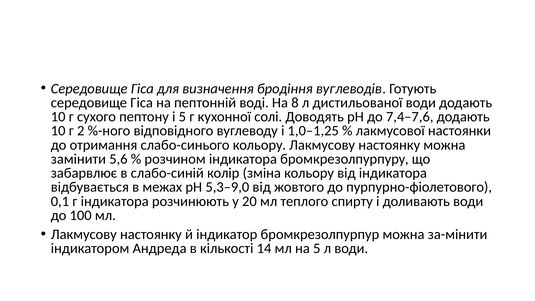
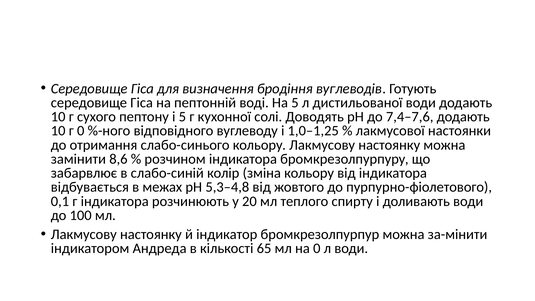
На 8: 8 -> 5 (295, 103)
г 2: 2 -> 0 (81, 131)
5,6: 5,6 -> 8,6 (118, 159)
5,3–9,0: 5,3–9,0 -> 5,3–4,8 (227, 187)
14: 14 -> 65 (264, 248)
на 5: 5 -> 0 (317, 248)
